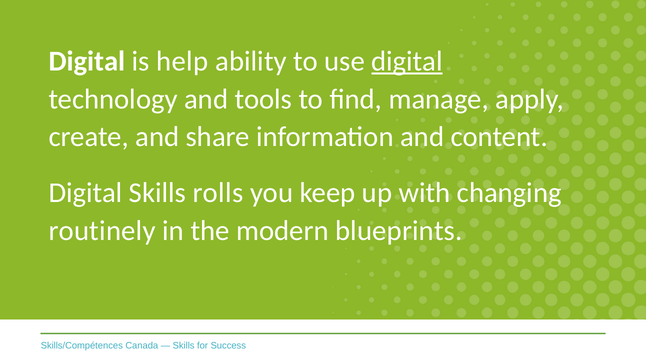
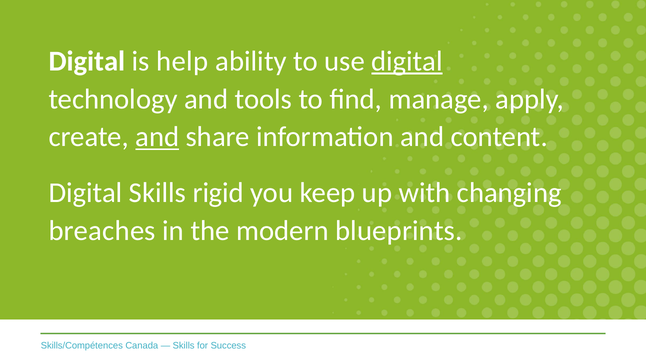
and underline: none -> present (157, 137)
rolls: rolls -> rigid (218, 193)
routinely: routinely -> breaches (102, 231)
